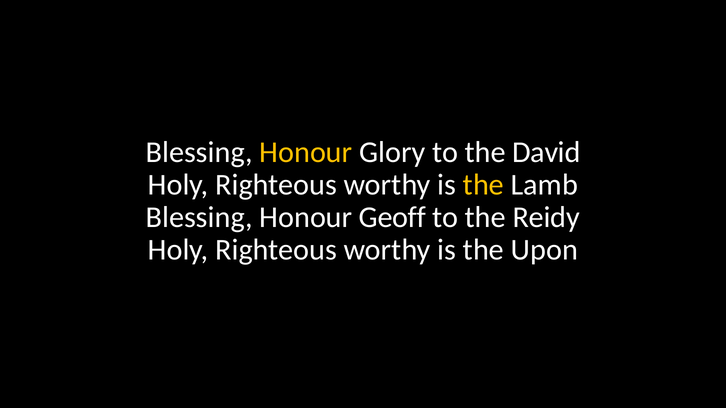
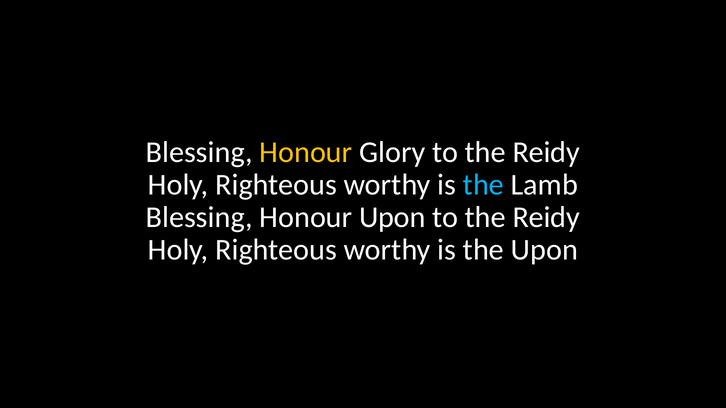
Glory to the David: David -> Reidy (546, 152)
the colour: yellow -> light blue (483, 185)
Honour Geoff: Geoff -> Upon (392, 218)
